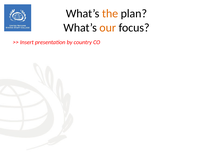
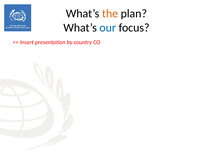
our colour: orange -> blue (108, 28)
